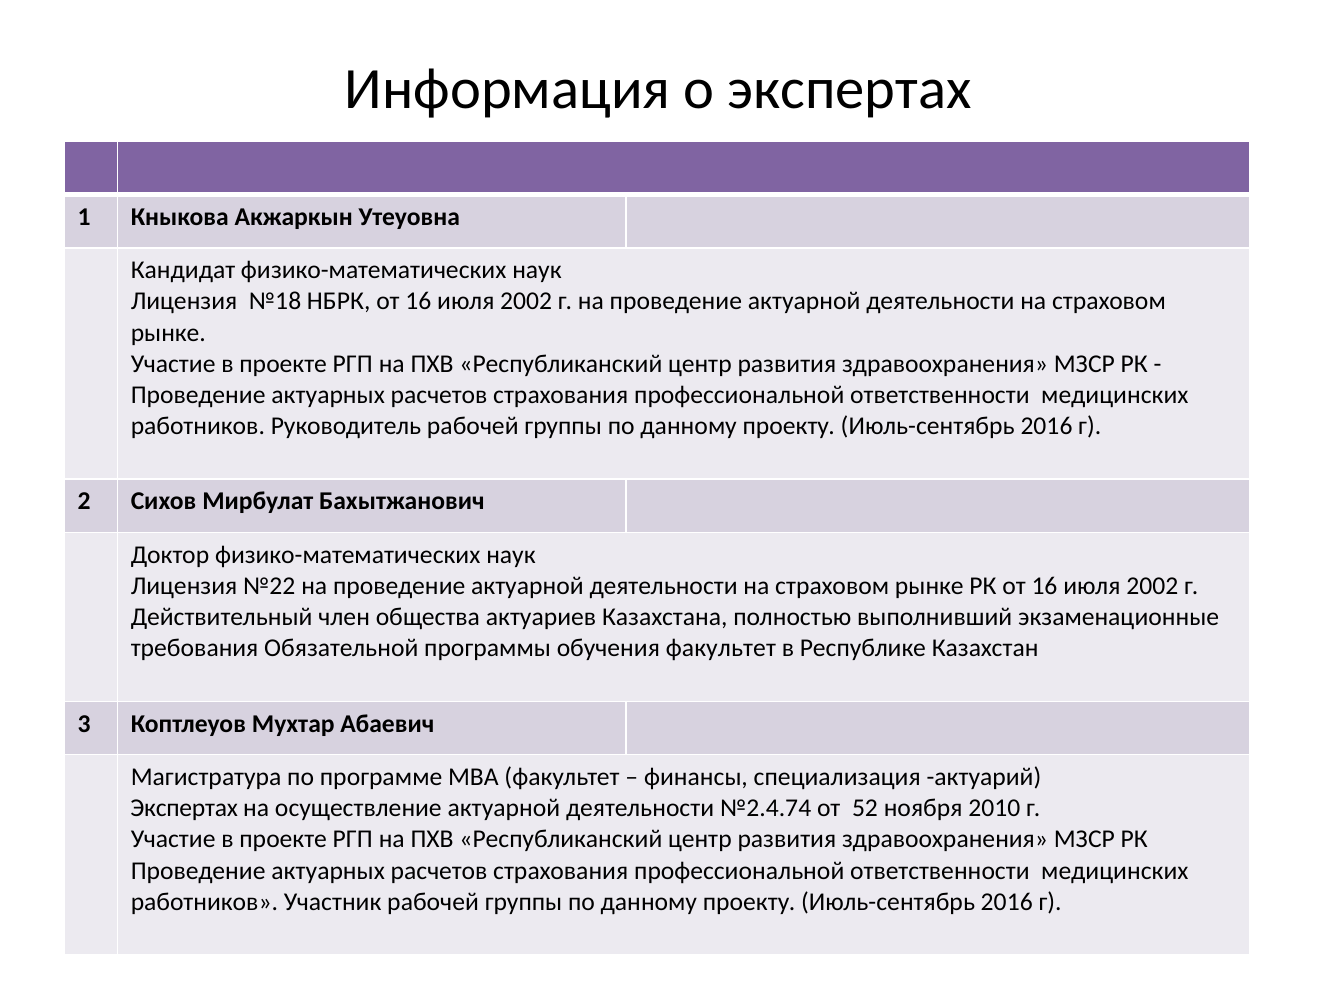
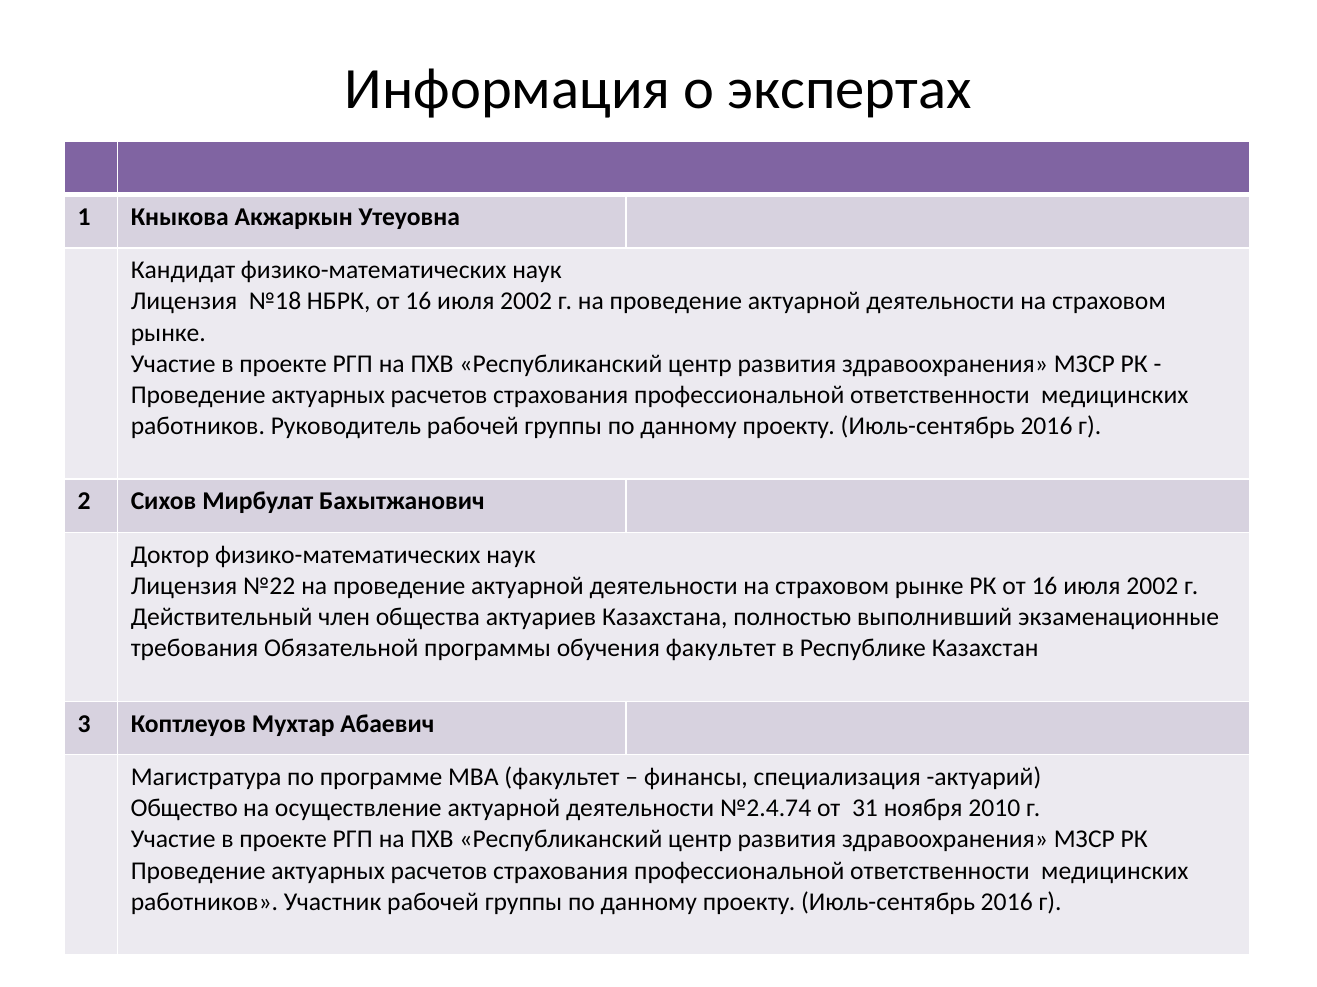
Экспертах: Экспертах -> Общество (184, 809)
52: 52 -> 31 (865, 809)
